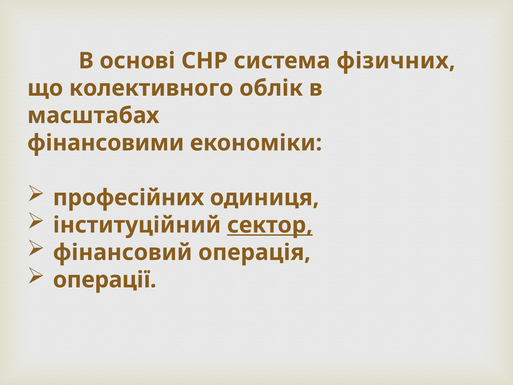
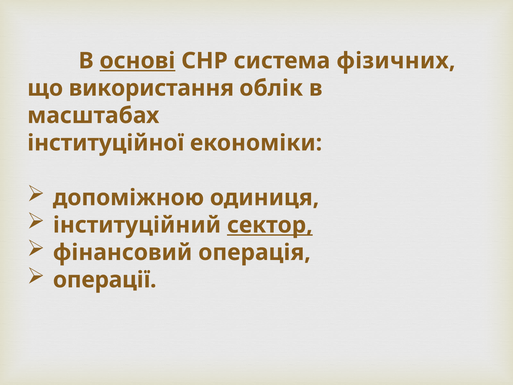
основі underline: none -> present (137, 61)
колективного: колективного -> використання (151, 88)
фінансовими: фінансовими -> інституційної (106, 143)
професійних: професійних -> допоміжною (128, 198)
